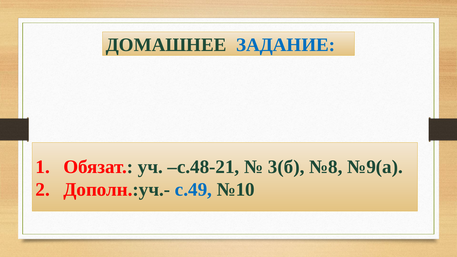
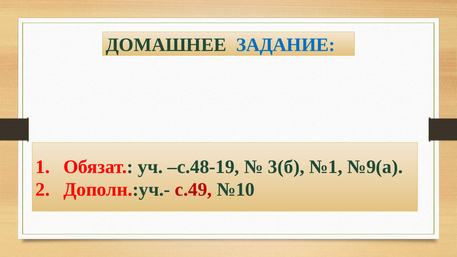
с.48-21: с.48-21 -> с.48-19 (204, 167)
№8: №8 -> №1 (326, 167)
с.49 colour: blue -> red (193, 190)
